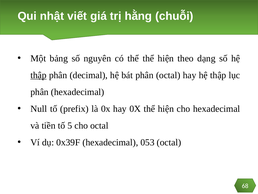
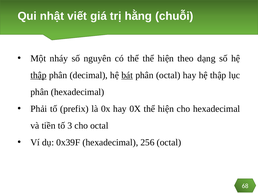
bảng: bảng -> nháy (59, 58)
bát underline: none -> present (127, 75)
Null: Null -> Phải (39, 109)
5: 5 -> 3 (70, 125)
053: 053 -> 256 (148, 142)
